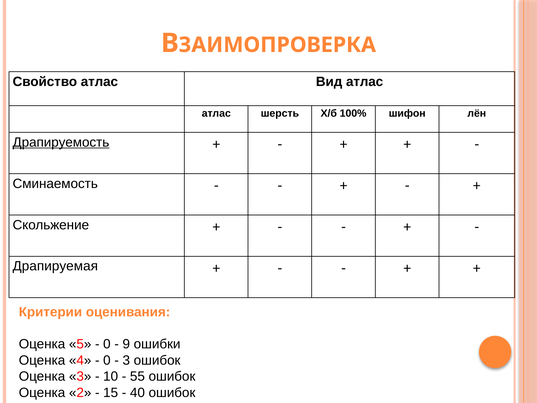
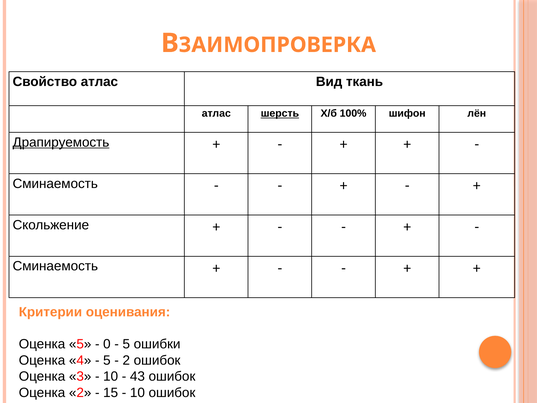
Вид атлас: атлас -> ткань (365, 82)
шерсть underline: none -> present (280, 113)
Драпируемая: Драпируемая -> Сминаемость (55, 266)
9: 9 -> 5 (126, 344)
0: 0 -> 5 (107, 360)
3: 3 -> 2 (126, 360)
55: 55 -> 43 (137, 376)
40: 40 -> 10 (137, 392)
